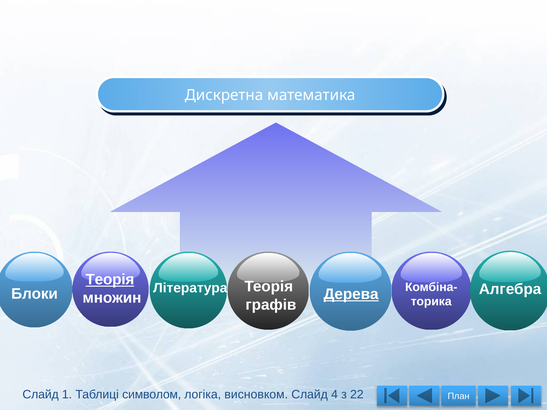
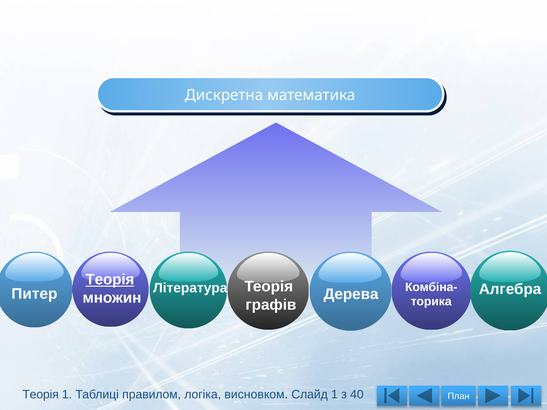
Блоки: Блоки -> Питер (34, 294)
Дерева underline: present -> none (351, 294)
Слайд: Слайд -> Теорія (41, 395)
символом: символом -> правилом (152, 395)
Слайд 4: 4 -> 1 (334, 395)
22: 22 -> 40 (357, 395)
